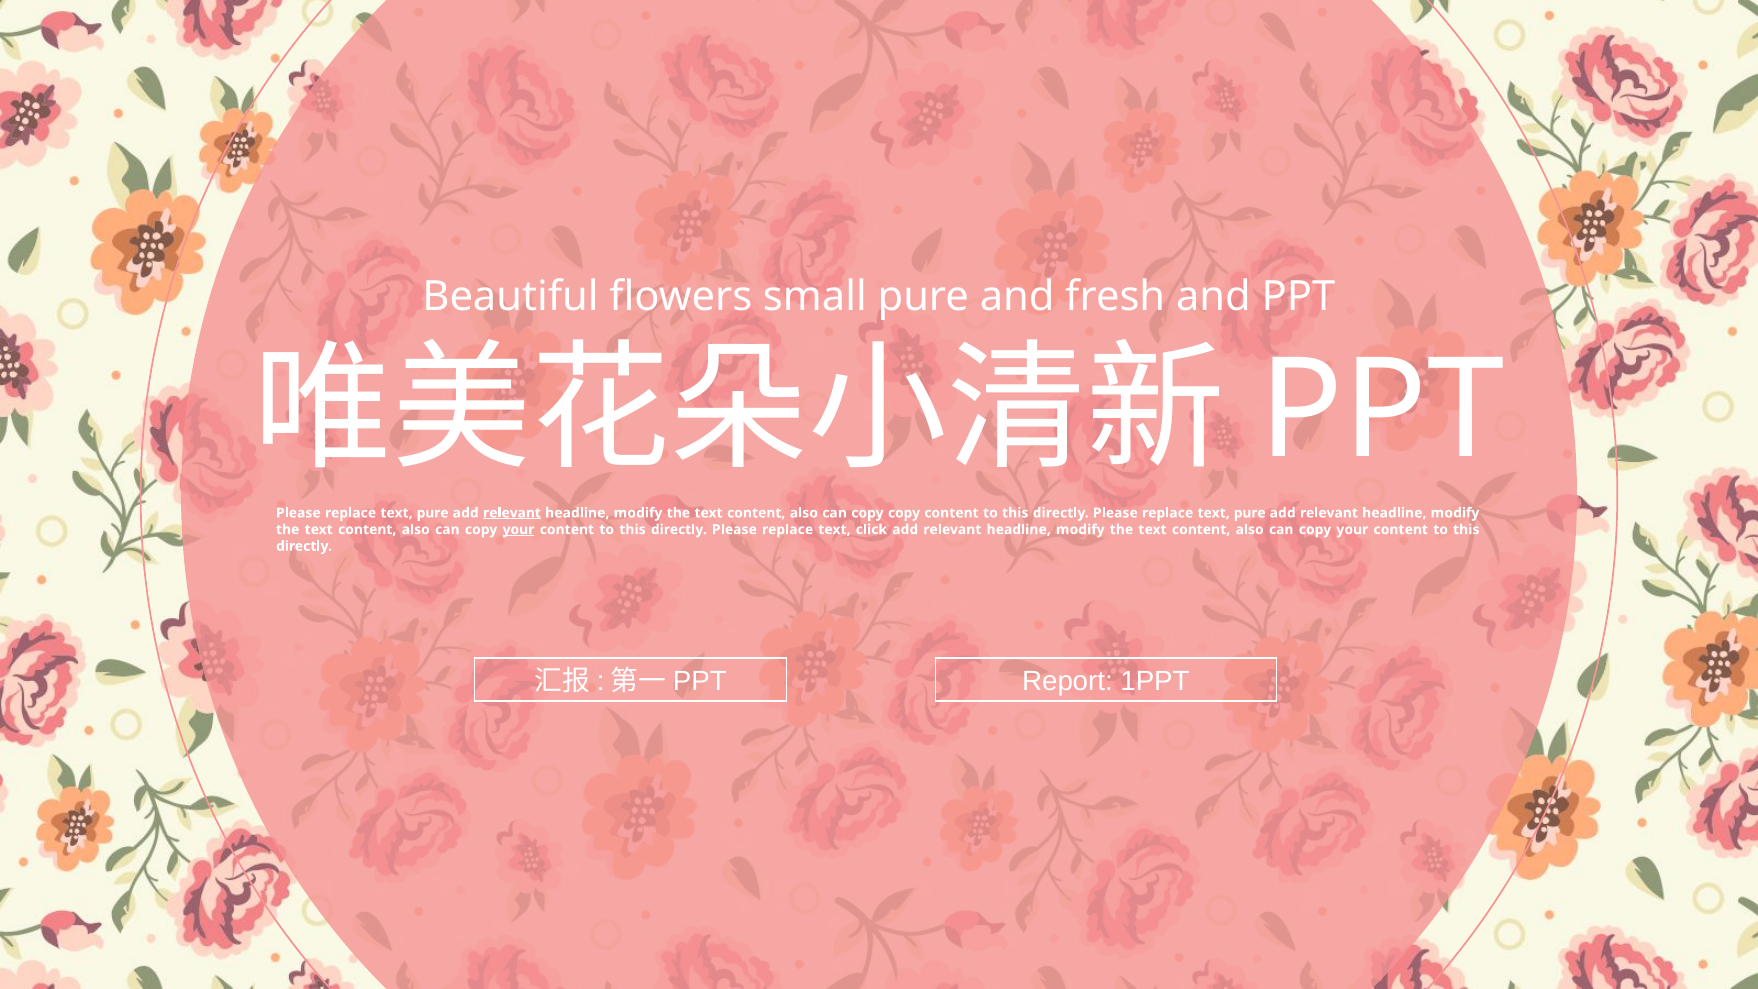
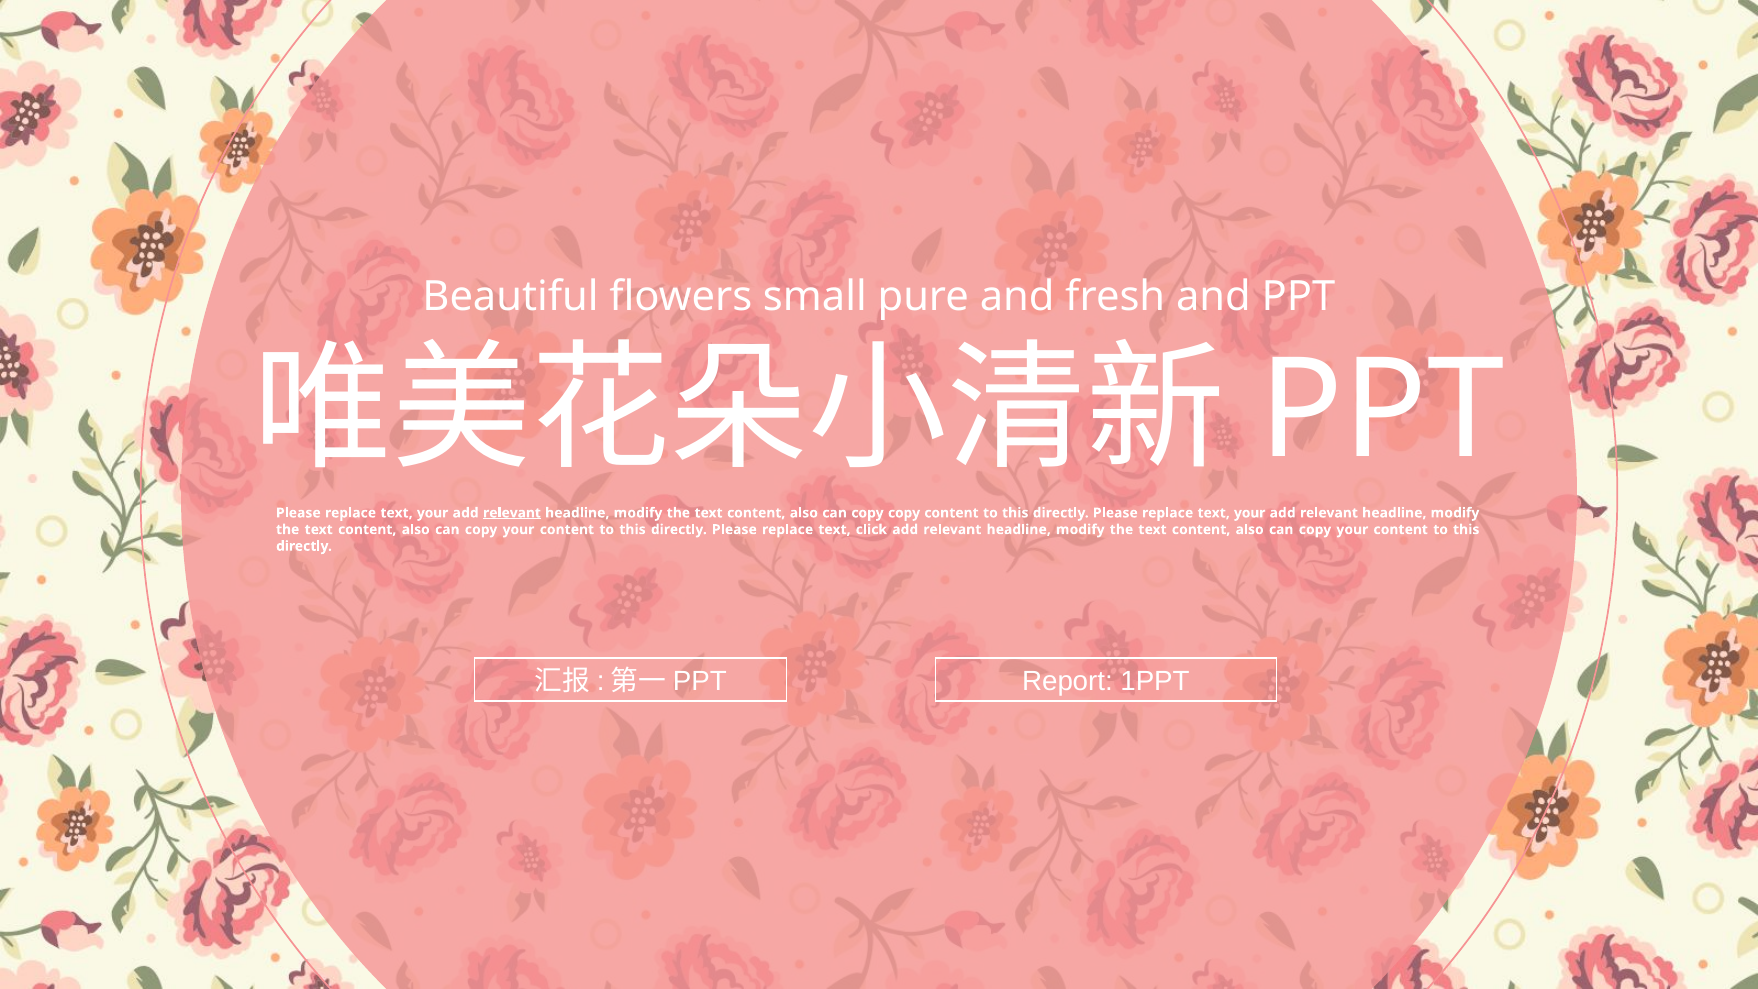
pure: pure -> your (433, 513)
pure: pure -> your (1250, 513)
your underline: present -> none (518, 529)
